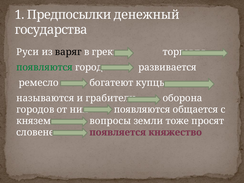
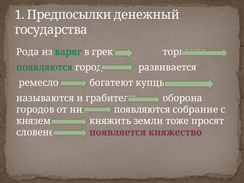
Руси: Руси -> Рода (28, 52)
варяг colour: black -> green (68, 52)
общается: общается -> собрание (195, 110)
вопросы: вопросы -> княжить (110, 121)
